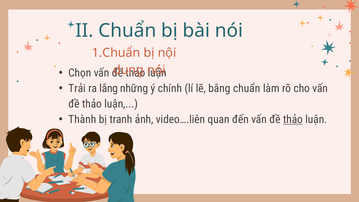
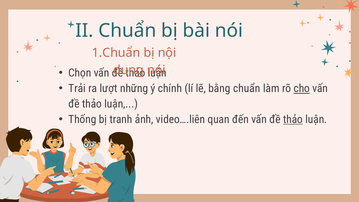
lắng: lắng -> lượt (108, 88)
cho underline: none -> present (302, 88)
Thành: Thành -> Thống (82, 119)
